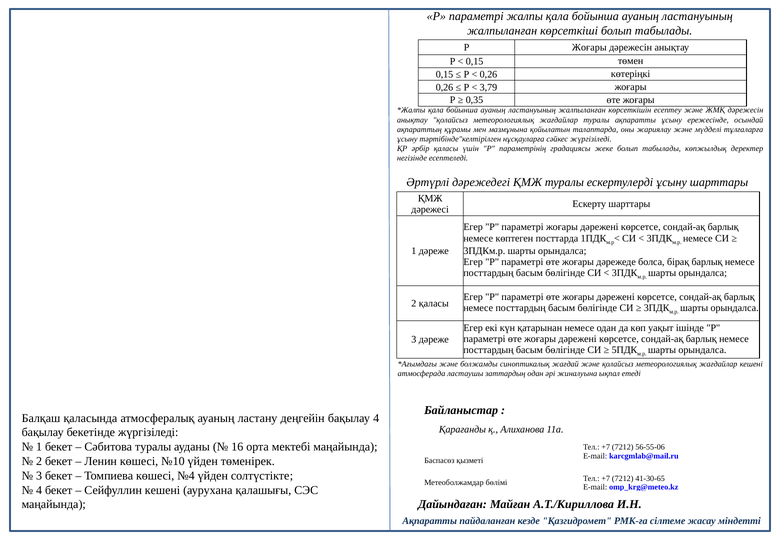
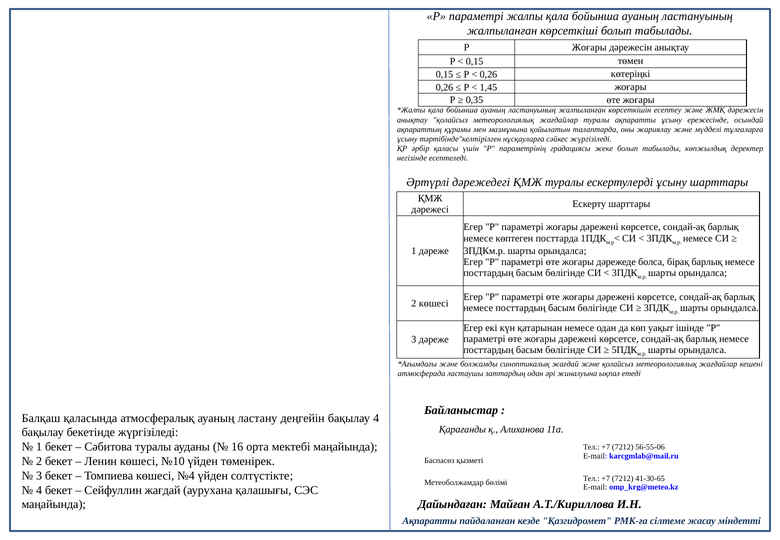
3,79: 3,79 -> 1,45 (488, 87)
2 қаласы: қаласы -> көшесі (434, 303)
Сейфуллин кешені: кешені -> жағдай (163, 490)
